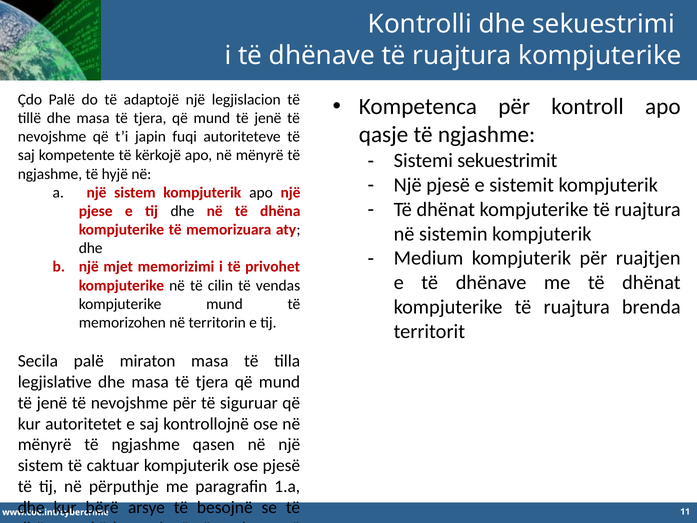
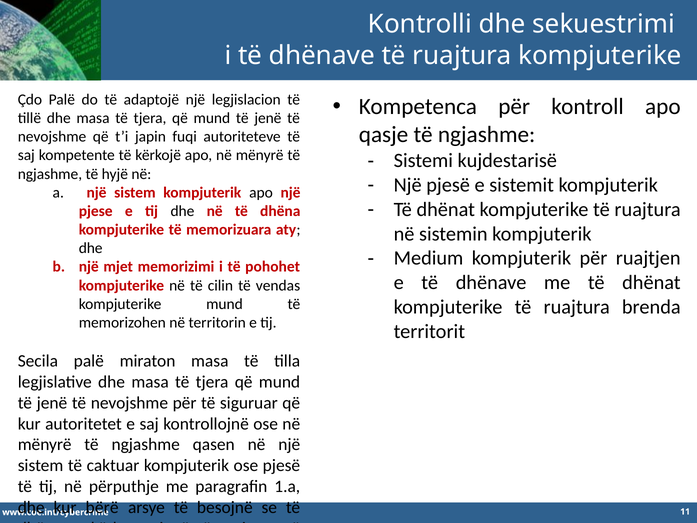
sekuestrimit: sekuestrimit -> kujdestarisë (507, 161)
privohet: privohet -> pohohet (273, 267)
